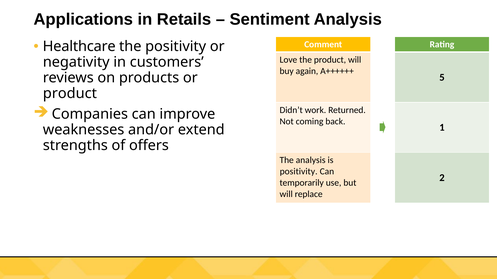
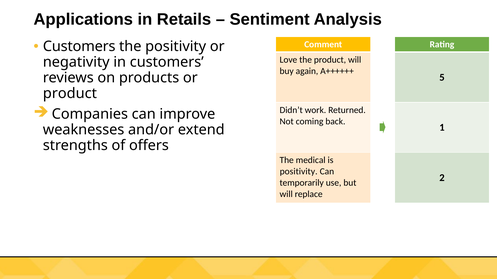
Healthcare: Healthcare -> Customers (79, 47)
The analysis: analysis -> medical (311, 161)
